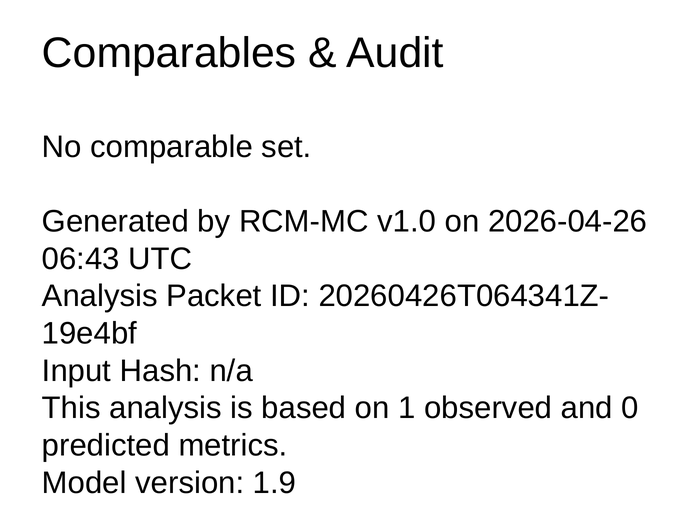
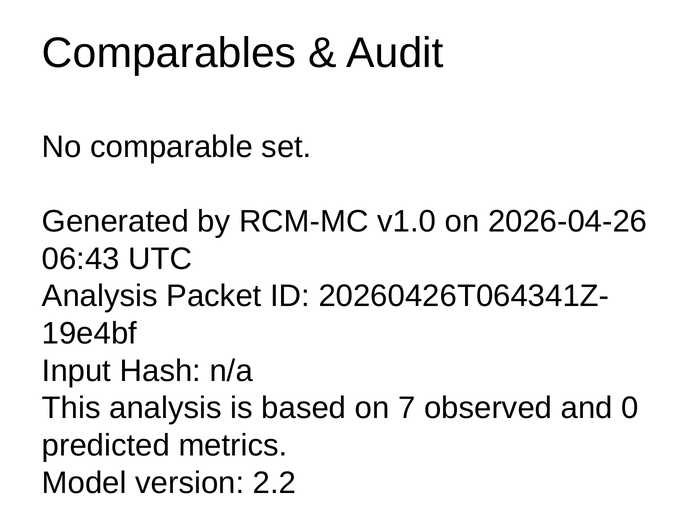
1: 1 -> 7 (407, 408)
1.9: 1.9 -> 2.2 (275, 483)
